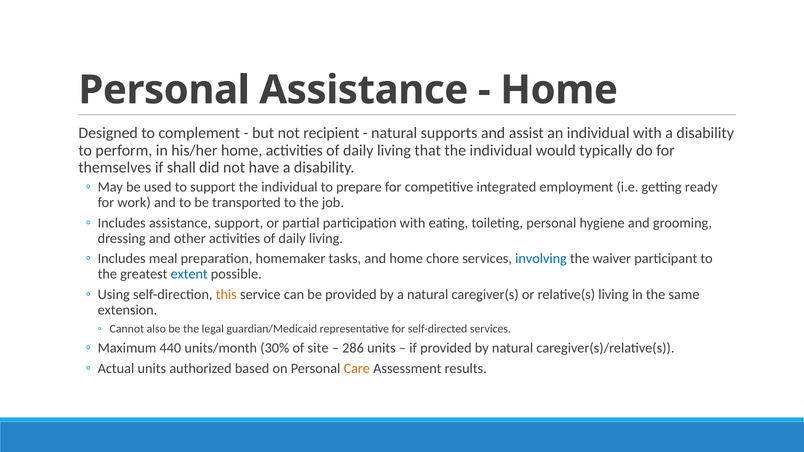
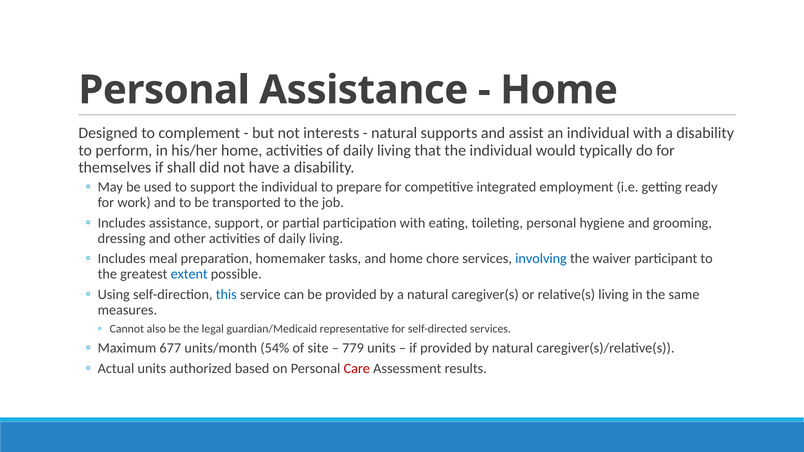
recipient: recipient -> interests (331, 133)
this colour: orange -> blue (226, 295)
extension: extension -> measures (127, 310)
440: 440 -> 677 (170, 348)
30%: 30% -> 54% (275, 348)
286: 286 -> 779 (353, 348)
Care colour: orange -> red (357, 369)
